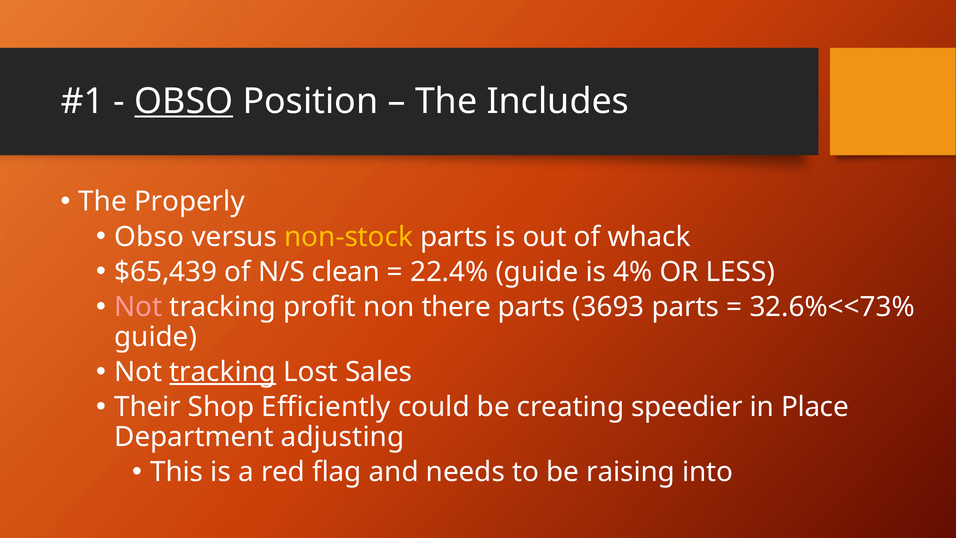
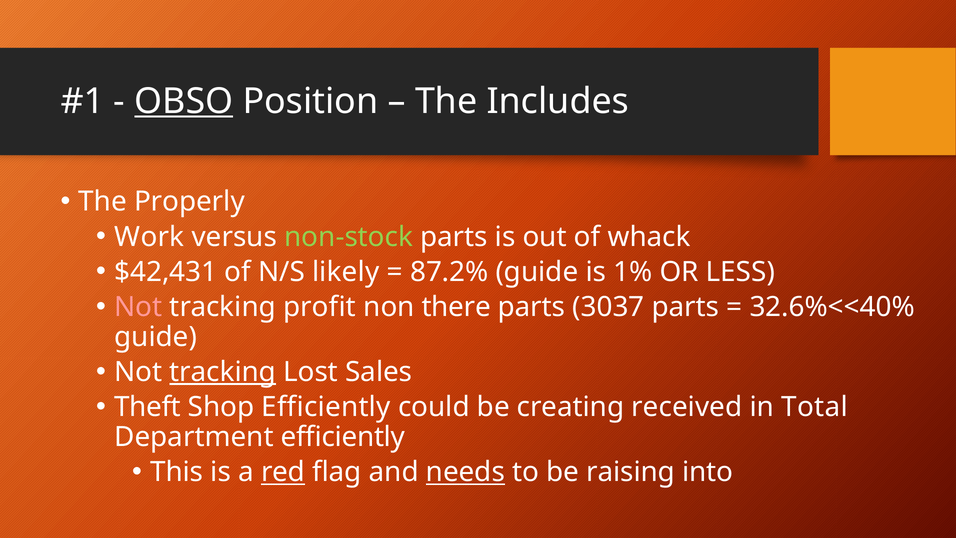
Obso: Obso -> Work (149, 237)
non-stock colour: yellow -> light green (349, 237)
$65,439: $65,439 -> $42,431 (166, 272)
clean: clean -> likely (346, 272)
22.4%: 22.4% -> 87.2% (449, 272)
4%: 4% -> 1% (633, 272)
3693: 3693 -> 3037 (608, 307)
32.6%<<73%: 32.6%<<73% -> 32.6%<<40% (832, 307)
Their: Their -> Theft (148, 407)
speedier: speedier -> received (687, 407)
Place: Place -> Total (815, 407)
Department adjusting: adjusting -> efficiently (343, 437)
red underline: none -> present (283, 472)
needs underline: none -> present (465, 472)
